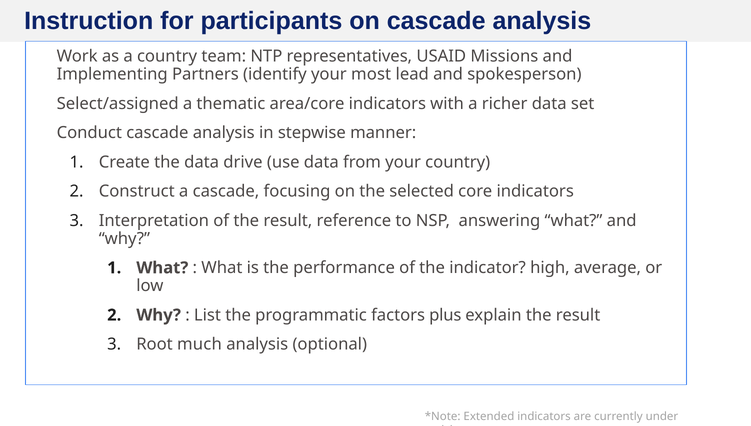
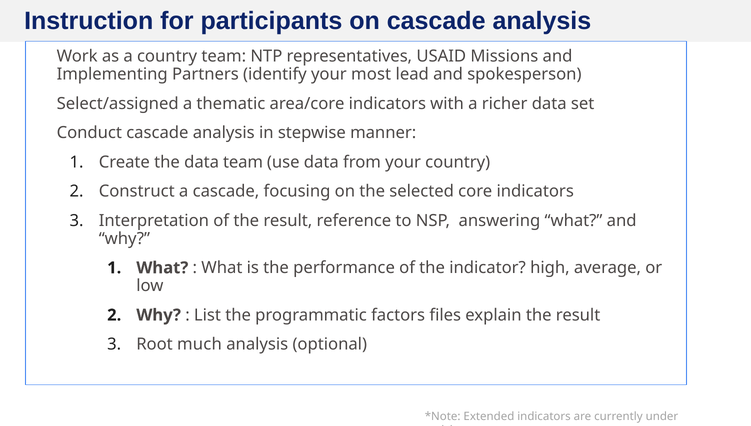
data drive: drive -> team (243, 162)
plus: plus -> files (445, 315)
